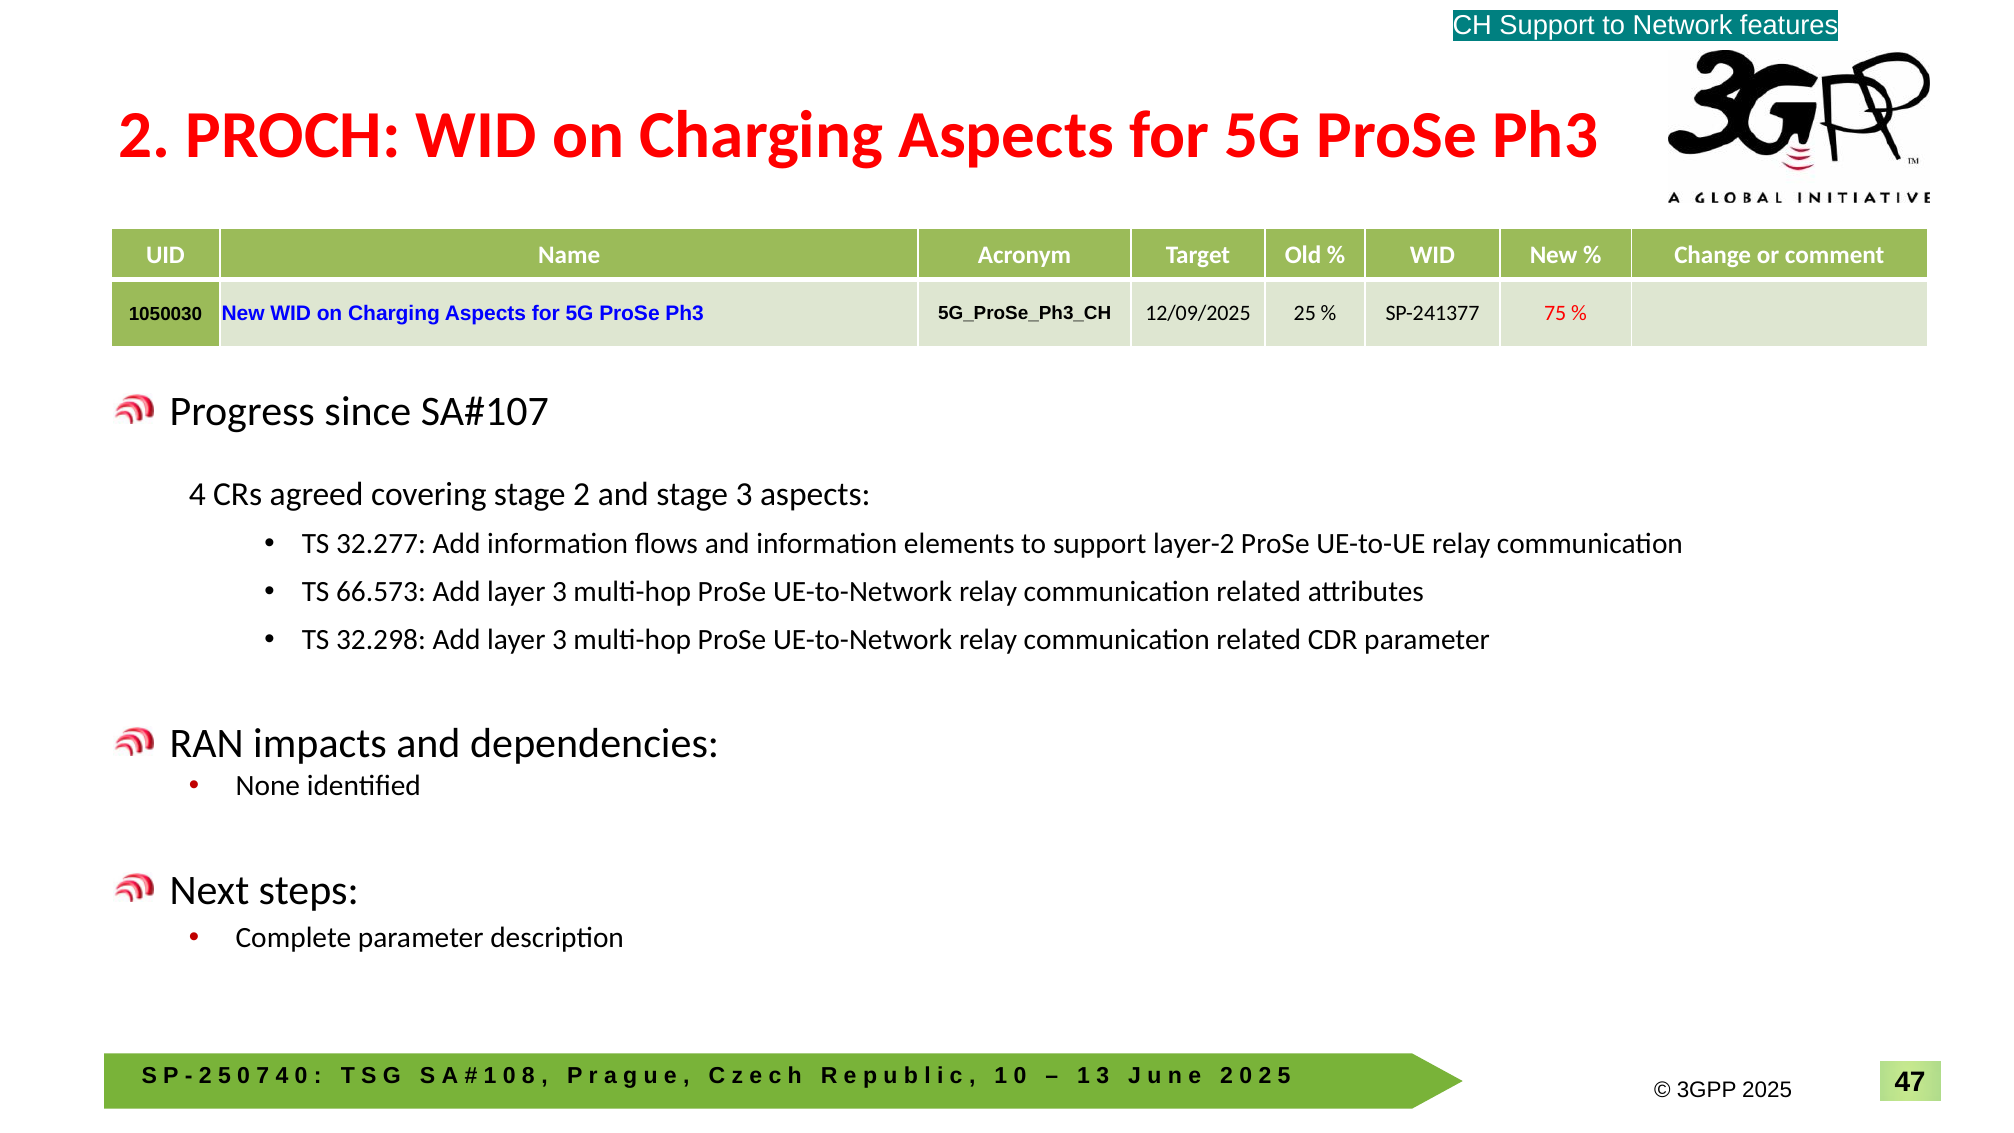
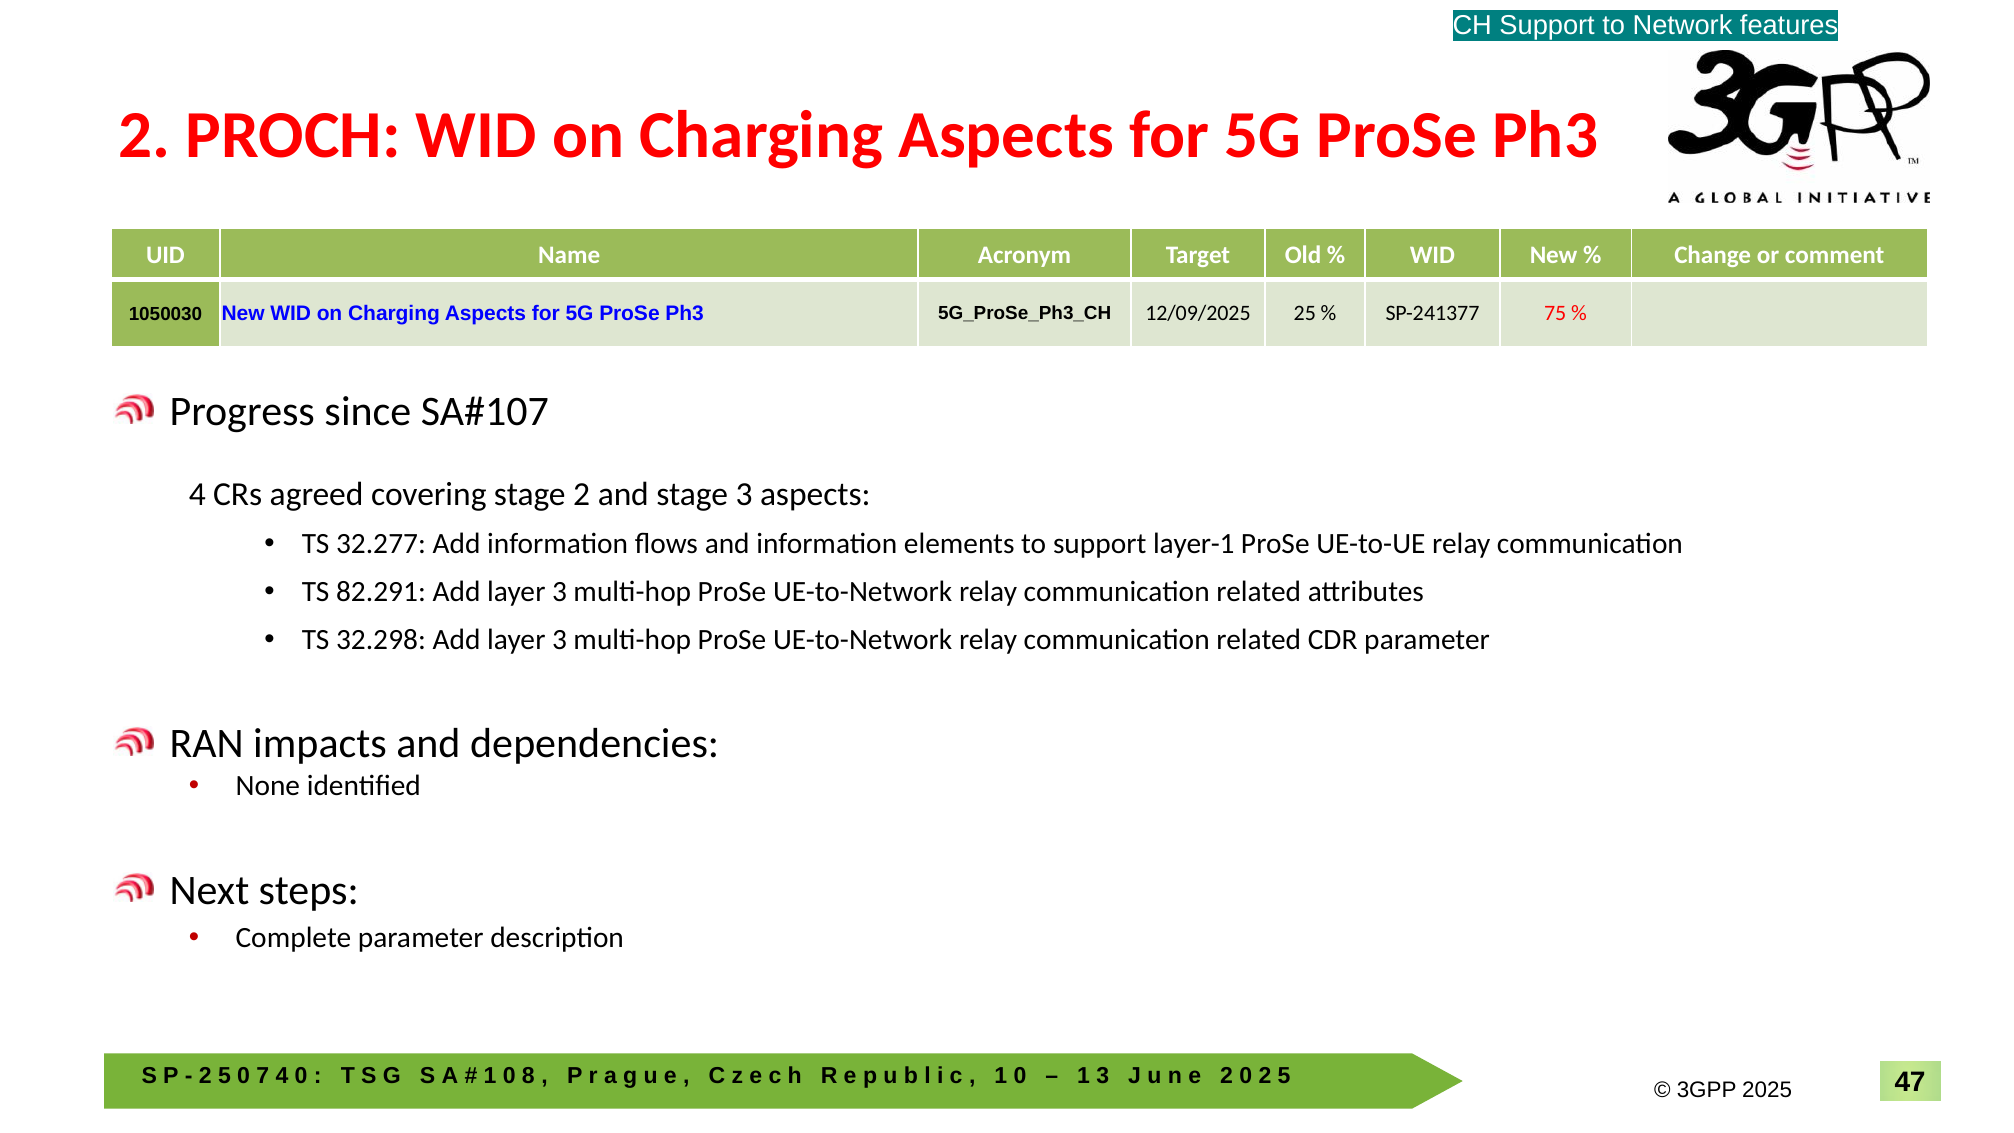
layer-2: layer-2 -> layer-1 (1194, 544)
66.573: 66.573 -> 82.291 (381, 592)
